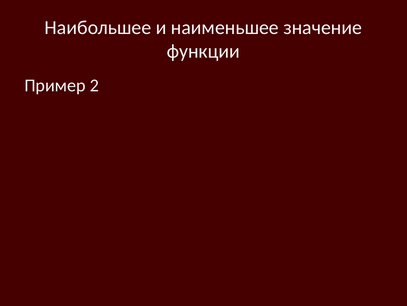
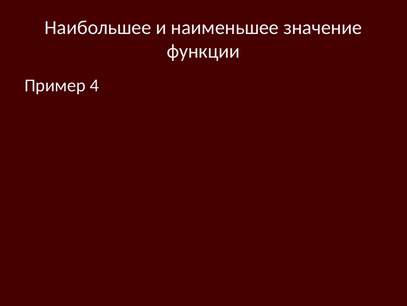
2: 2 -> 4 (94, 85)
